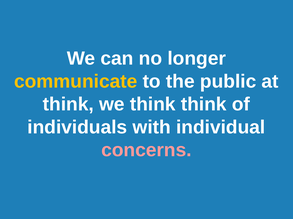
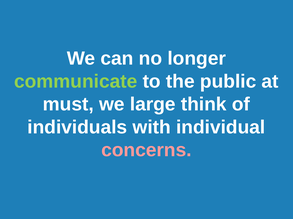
communicate colour: yellow -> light green (76, 82)
think: think -> must (68, 105)
we think: think -> large (153, 105)
